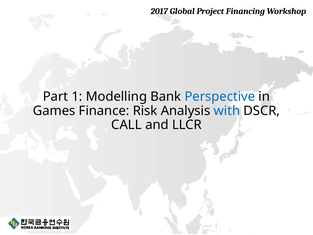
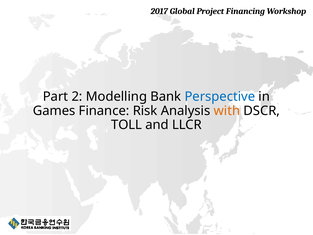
1: 1 -> 2 (77, 97)
with colour: blue -> orange (227, 111)
CALL: CALL -> TOLL (127, 125)
